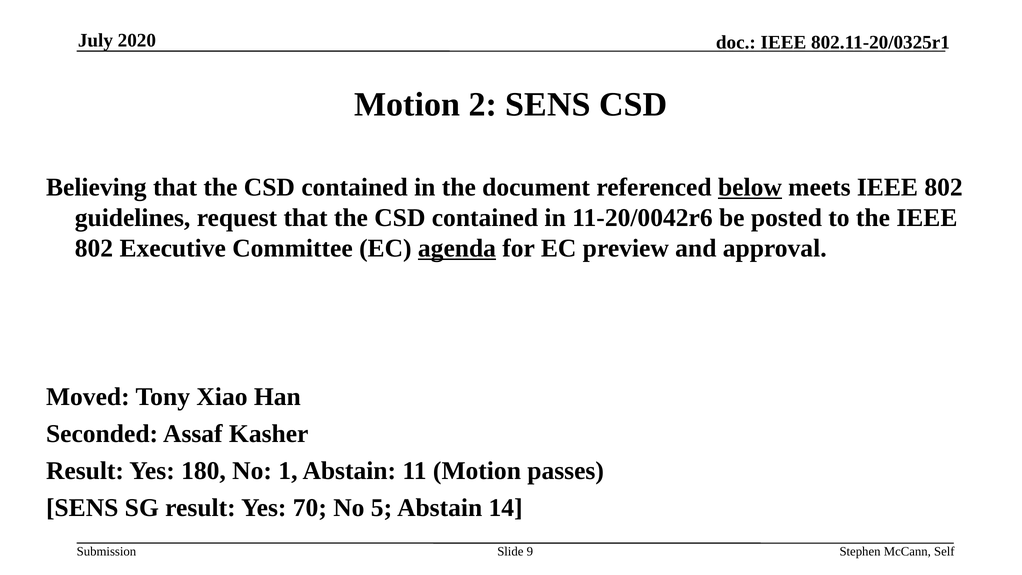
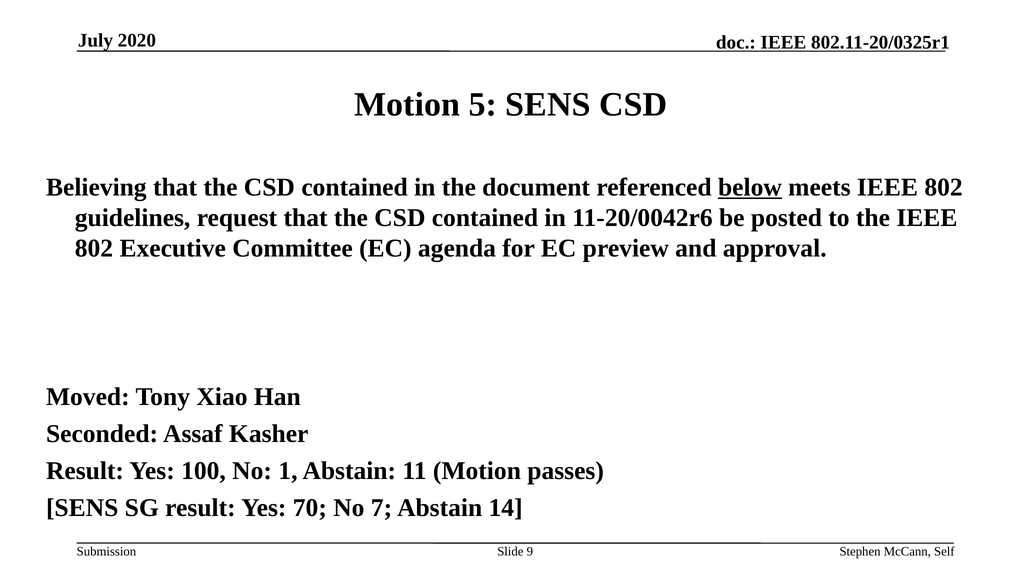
2: 2 -> 5 (483, 104)
agenda underline: present -> none (457, 248)
180: 180 -> 100 (204, 471)
5: 5 -> 7 (382, 508)
